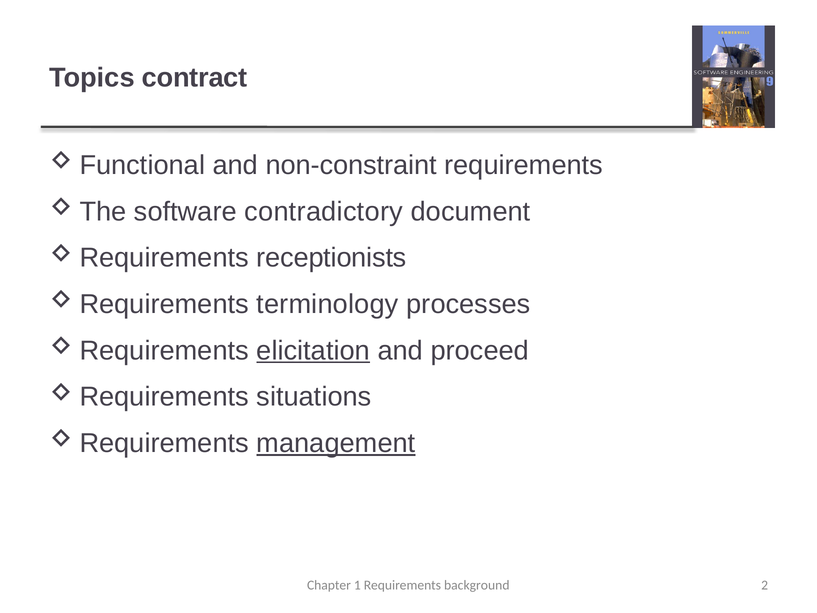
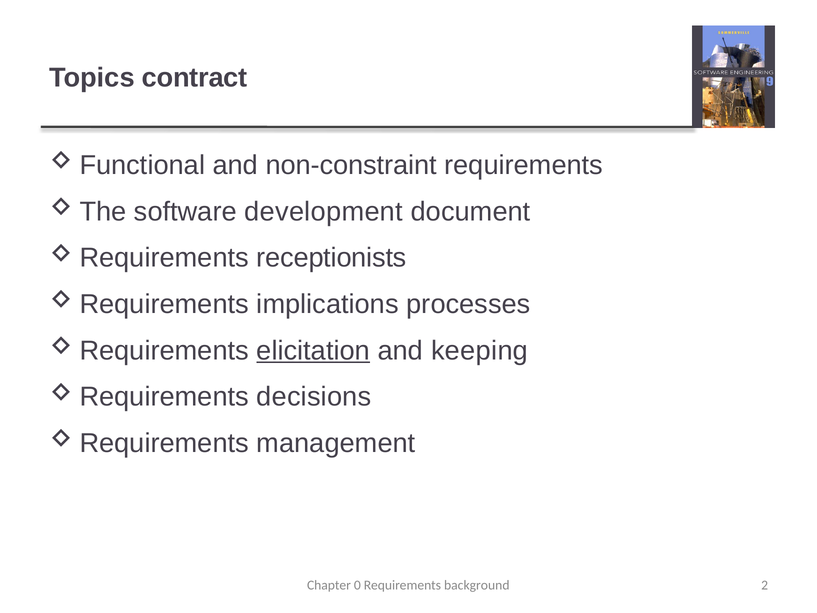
contradictory: contradictory -> development (324, 212)
terminology: terminology -> implications (328, 304)
proceed: proceed -> keeping (480, 351)
situations: situations -> decisions (314, 397)
management underline: present -> none (336, 443)
1: 1 -> 0 (357, 585)
